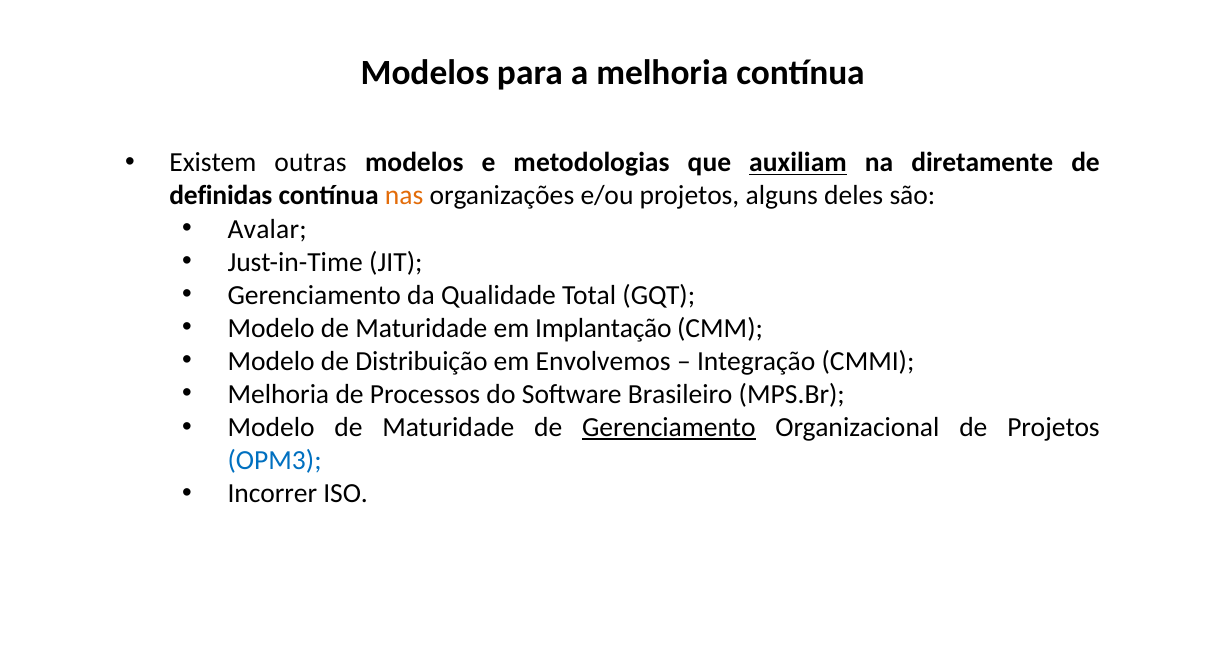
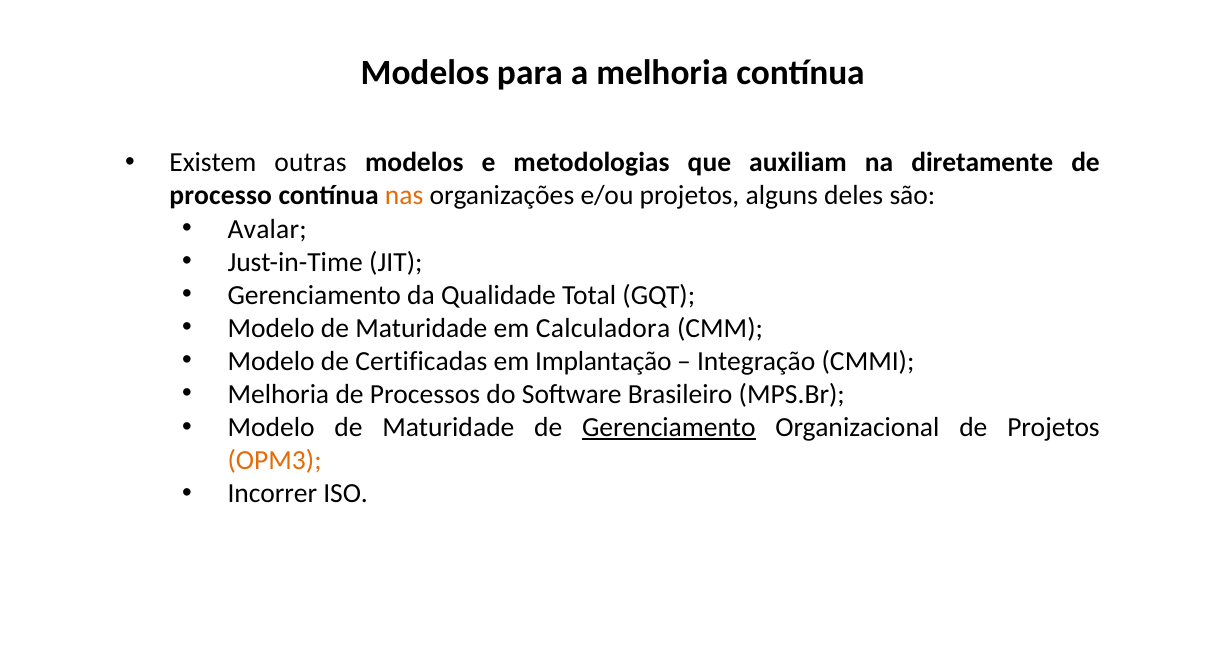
auxiliam underline: present -> none (798, 163)
definidas: definidas -> processo (221, 196)
Implantação: Implantação -> Calculadora (603, 328)
Distribuição: Distribuição -> Certificadas (421, 361)
Envolvemos: Envolvemos -> Implantação (603, 361)
OPM3 colour: blue -> orange (275, 460)
